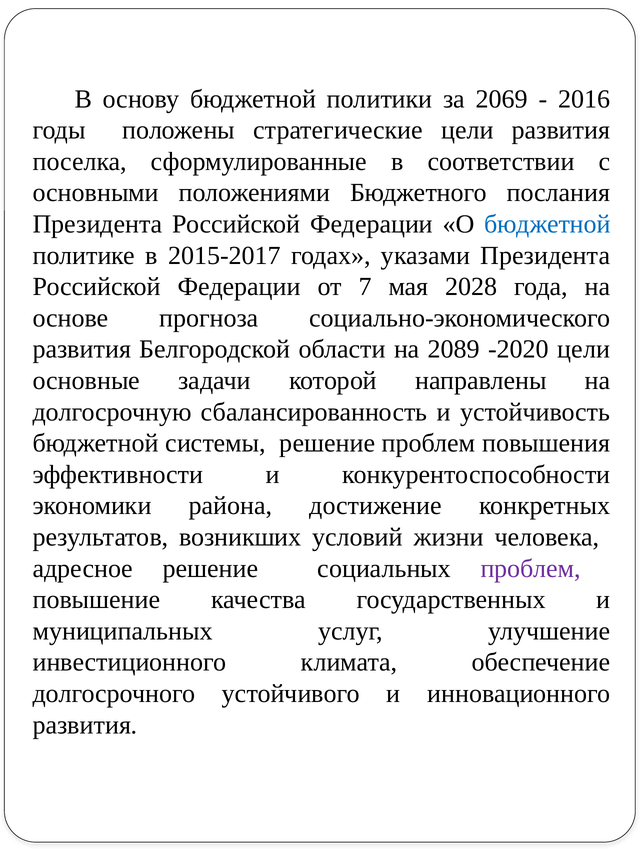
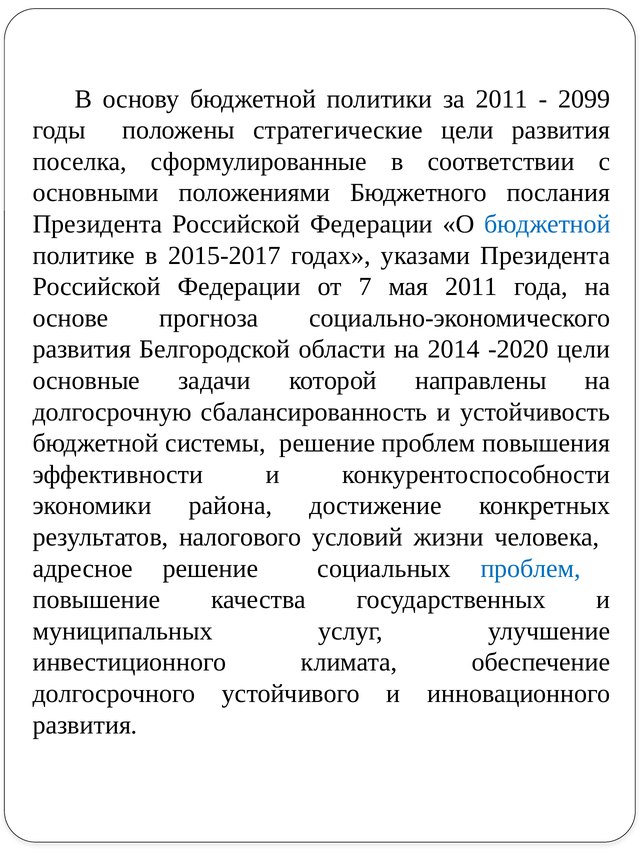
за 2069: 2069 -> 2011 (502, 99)
2016: 2016 -> 2099 (584, 99)
мая 2028: 2028 -> 2011 (471, 287)
2089: 2089 -> 2014 (454, 349)
возникших: возникших -> налогового (240, 537)
проблем colour: purple -> blue (531, 568)
